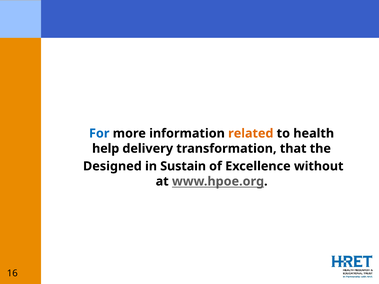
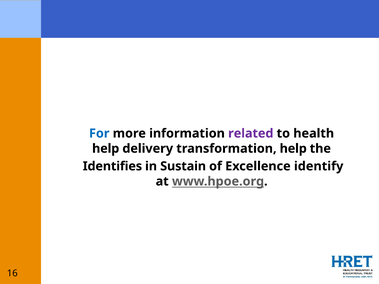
related colour: orange -> purple (251, 134)
transformation that: that -> help (293, 149)
Designed: Designed -> Identifies (112, 166)
without: without -> identify (319, 166)
